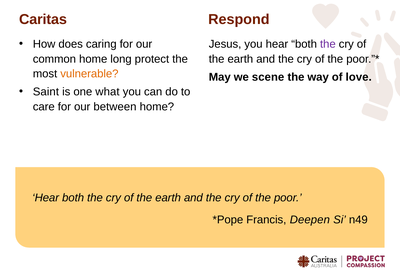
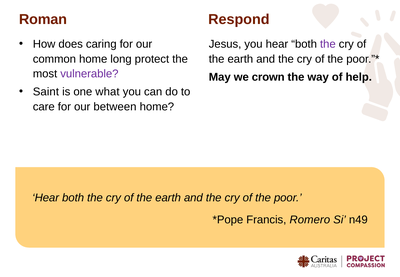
Caritas: Caritas -> Roman (43, 19)
vulnerable colour: orange -> purple (89, 74)
scene: scene -> crown (268, 77)
love: love -> help (359, 77)
Deepen: Deepen -> Romero (310, 220)
